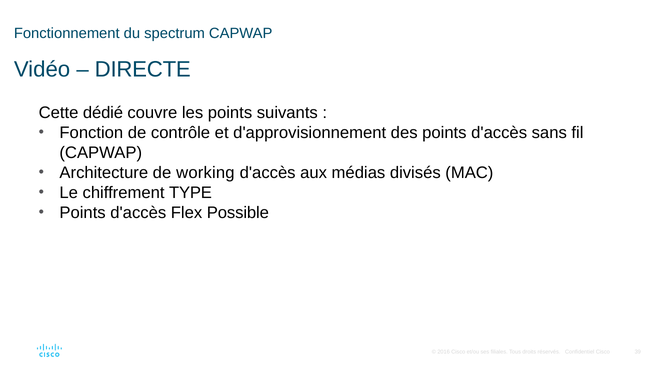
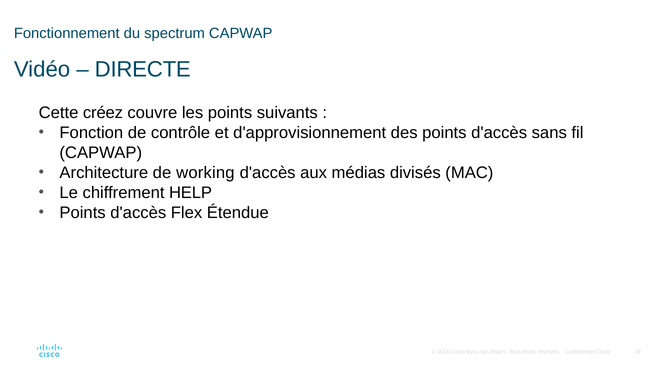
dédié: dédié -> créez (103, 113)
TYPE: TYPE -> HELP (190, 193)
Possible: Possible -> Étendue (238, 213)
